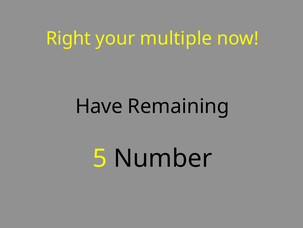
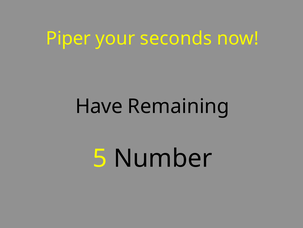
Right: Right -> Piper (68, 38)
multiple: multiple -> seconds (176, 38)
